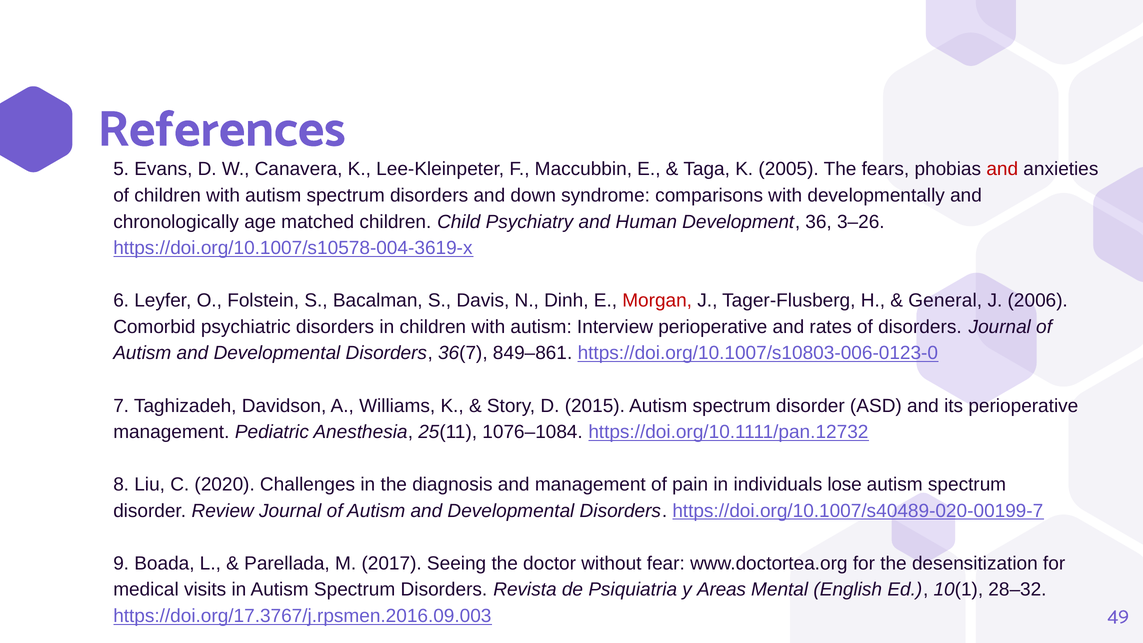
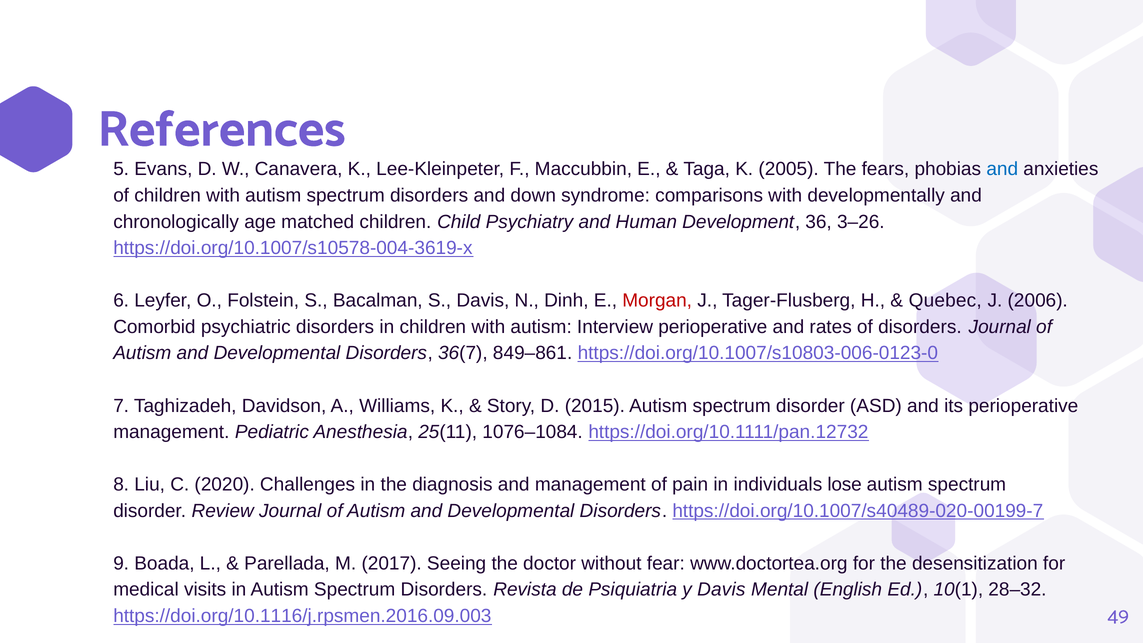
and colour: red -> blue (1002, 169)
General: General -> Quebec (945, 301)
y Areas: Areas -> Davis (721, 590)
https://doi.org/17.3767/j.rpsmen.2016.09.003: https://doi.org/17.3767/j.rpsmen.2016.09.003 -> https://doi.org/10.1116/j.rpsmen.2016.09.003 (302, 616)
